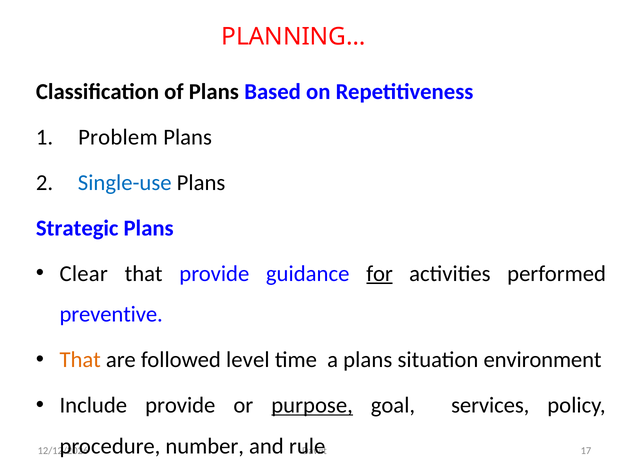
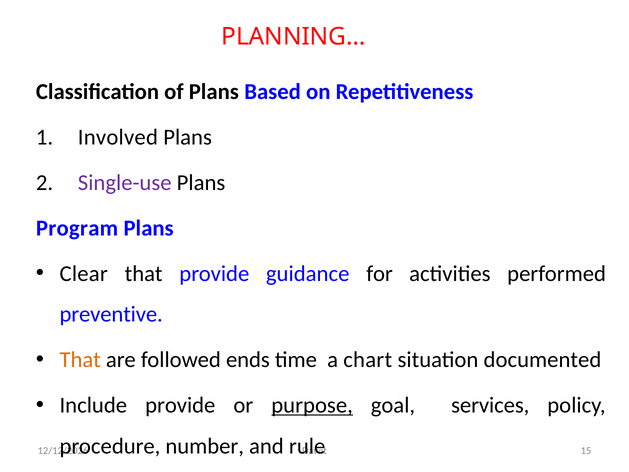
Problem: Problem -> Involved (118, 137)
Single-use colour: blue -> purple (125, 183)
Strategic: Strategic -> Program (77, 228)
for underline: present -> none (380, 273)
level: level -> ends (248, 360)
a plans: plans -> chart (368, 360)
environment: environment -> documented (542, 360)
17: 17 -> 15 (586, 450)
